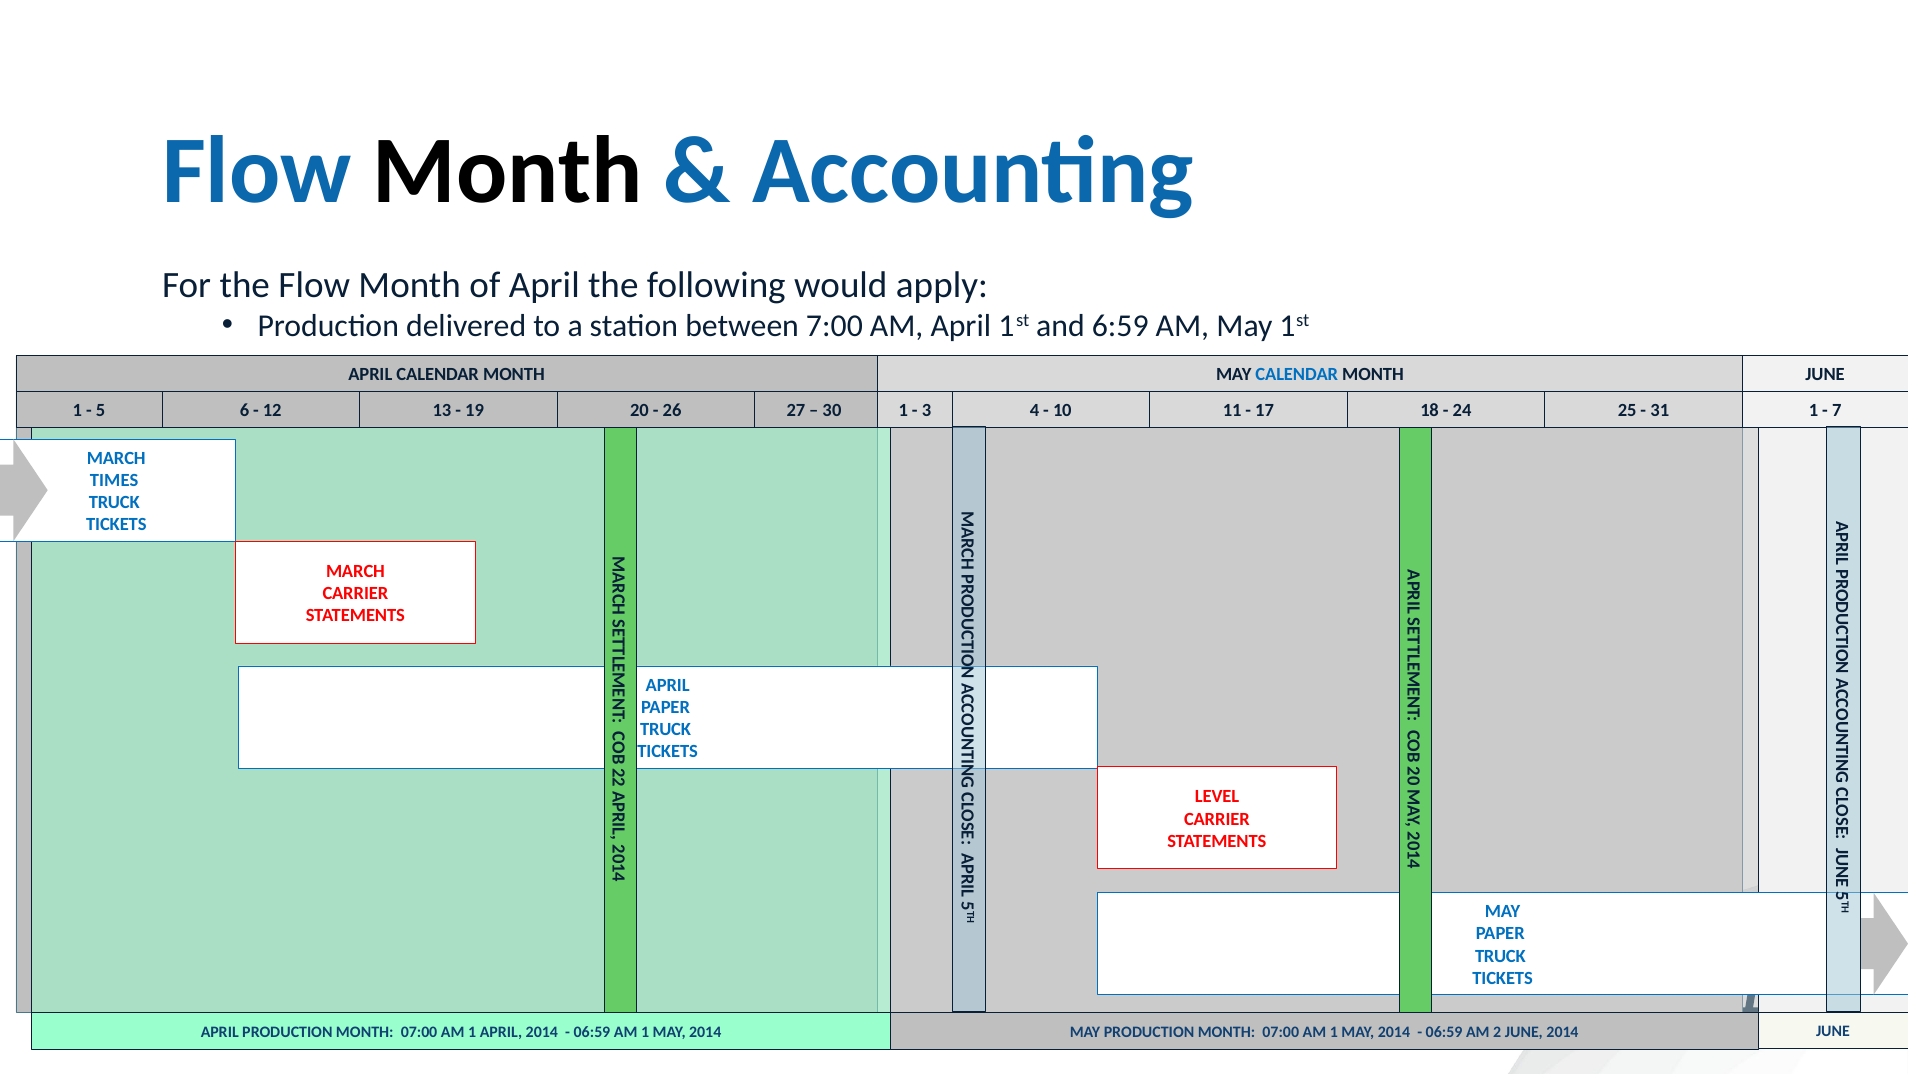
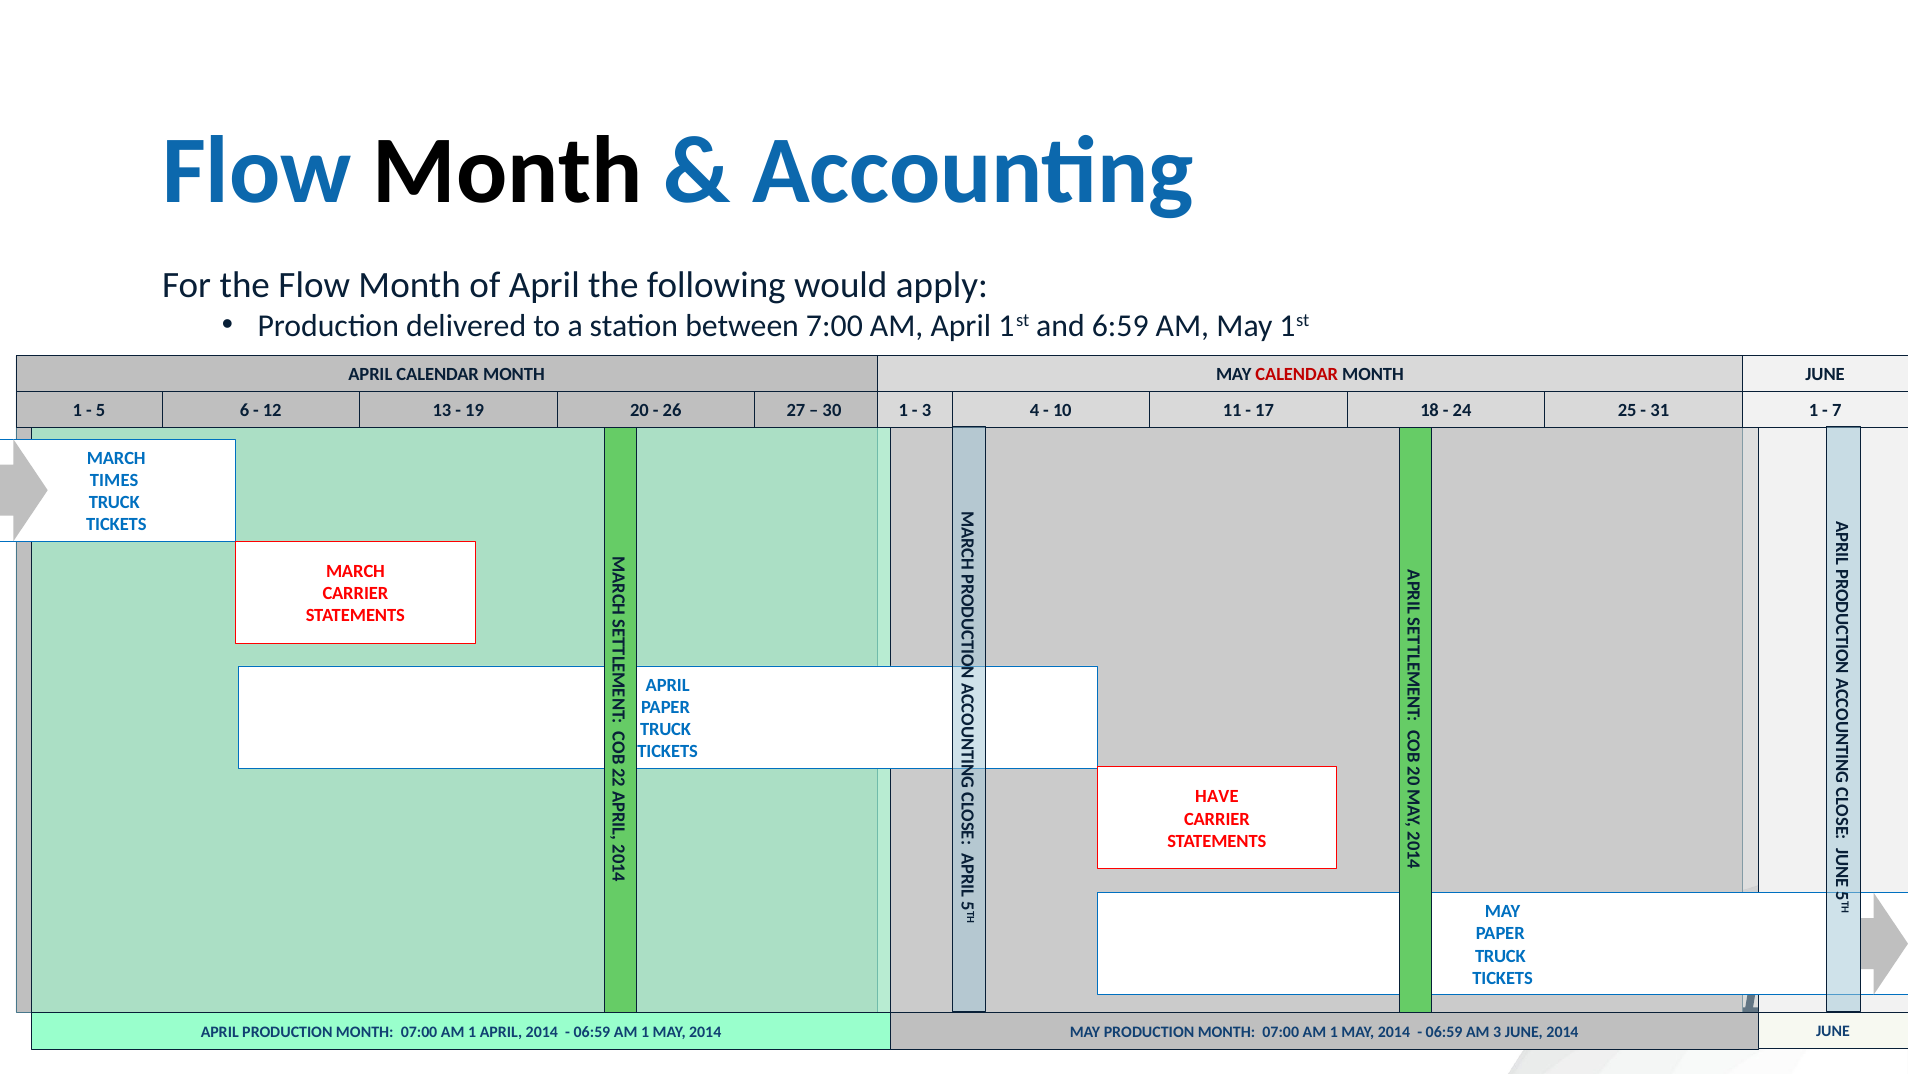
CALENDAR colour: blue -> red (1297, 375)
LEVEL: LEVEL -> HAVE (1217, 796)
AM 2: 2 -> 3 (1497, 1031)
